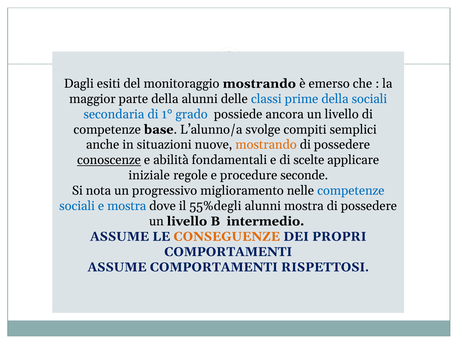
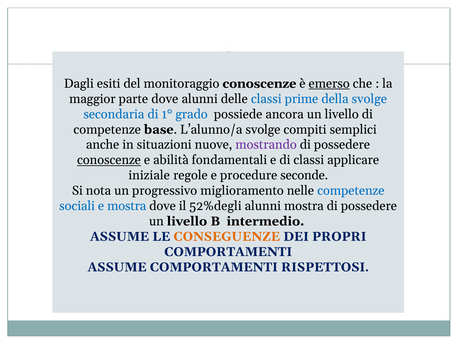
monitoraggio mostrando: mostrando -> conoscenze (259, 83)
emerso underline: none -> present (329, 83)
parte della: della -> dove (165, 99)
della sociali: sociali -> svolge (369, 99)
mostrando colour: orange -> purple (266, 145)
di scelte: scelte -> classi (309, 160)
55%degli: 55%degli -> 52%degli (215, 206)
